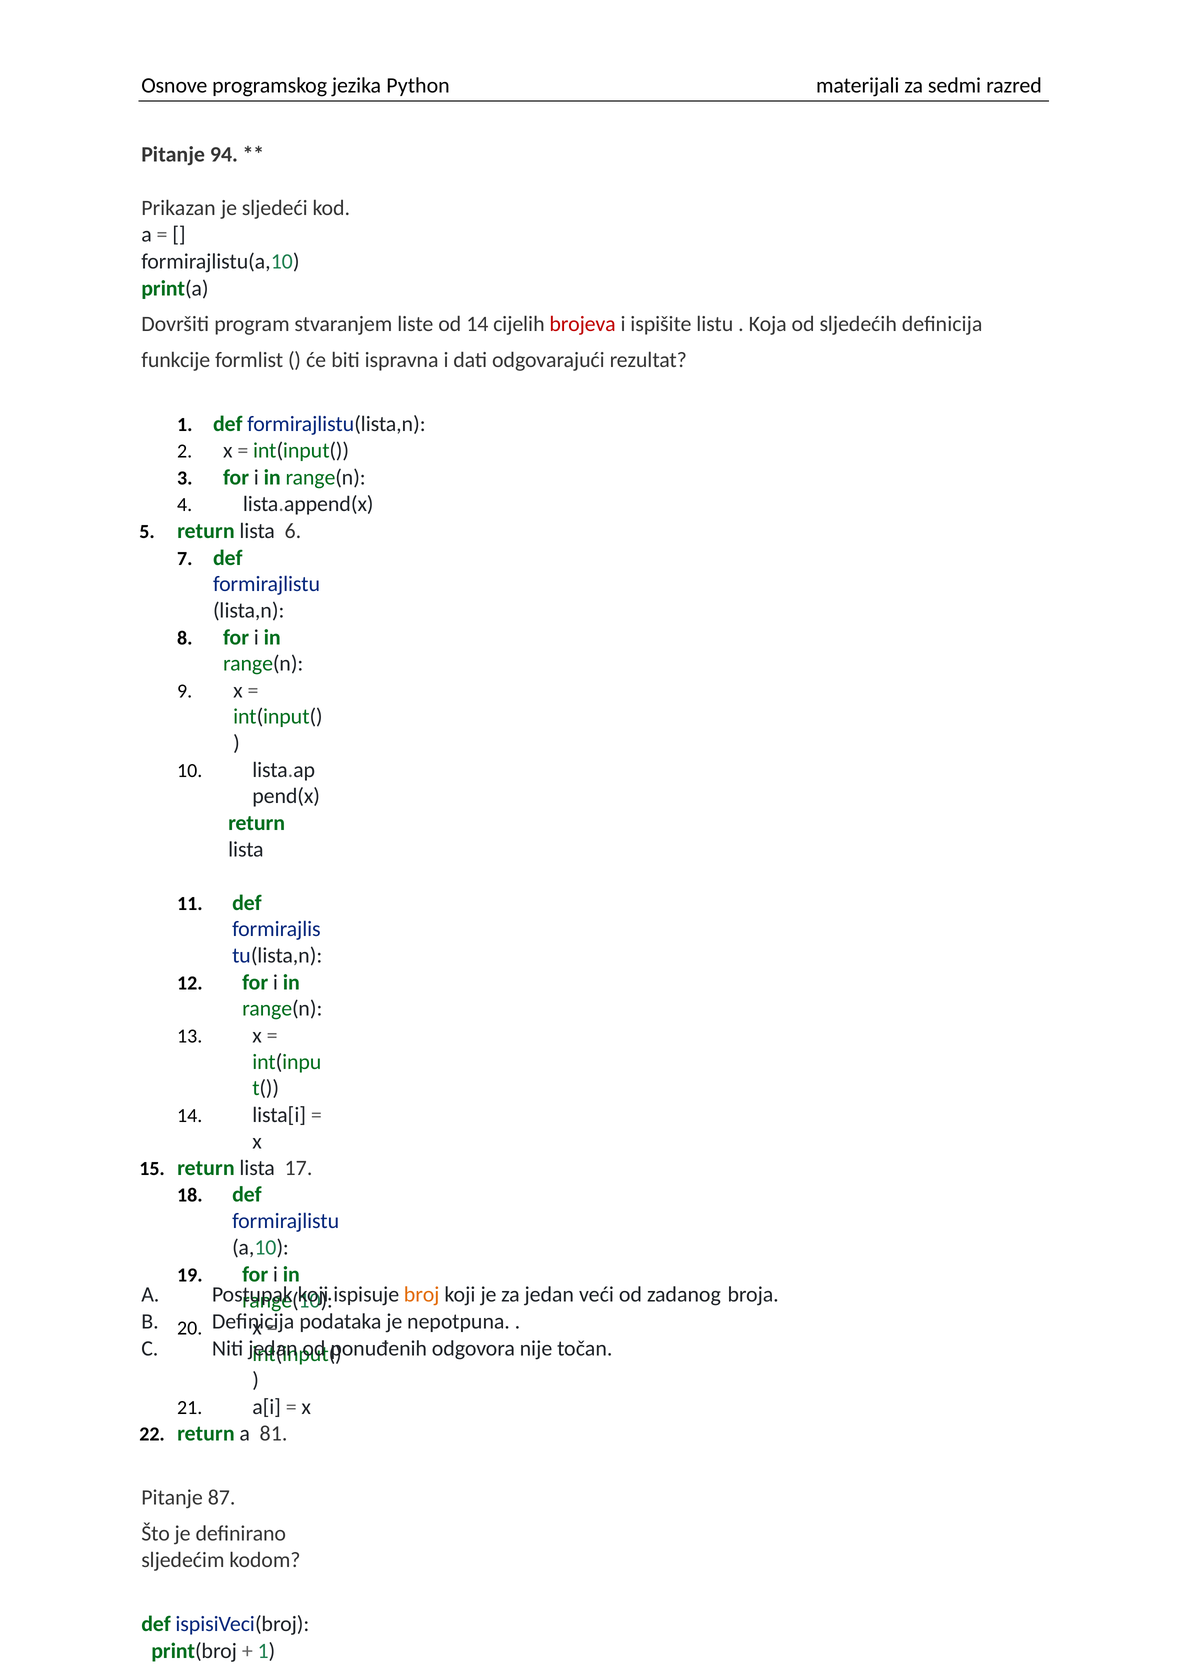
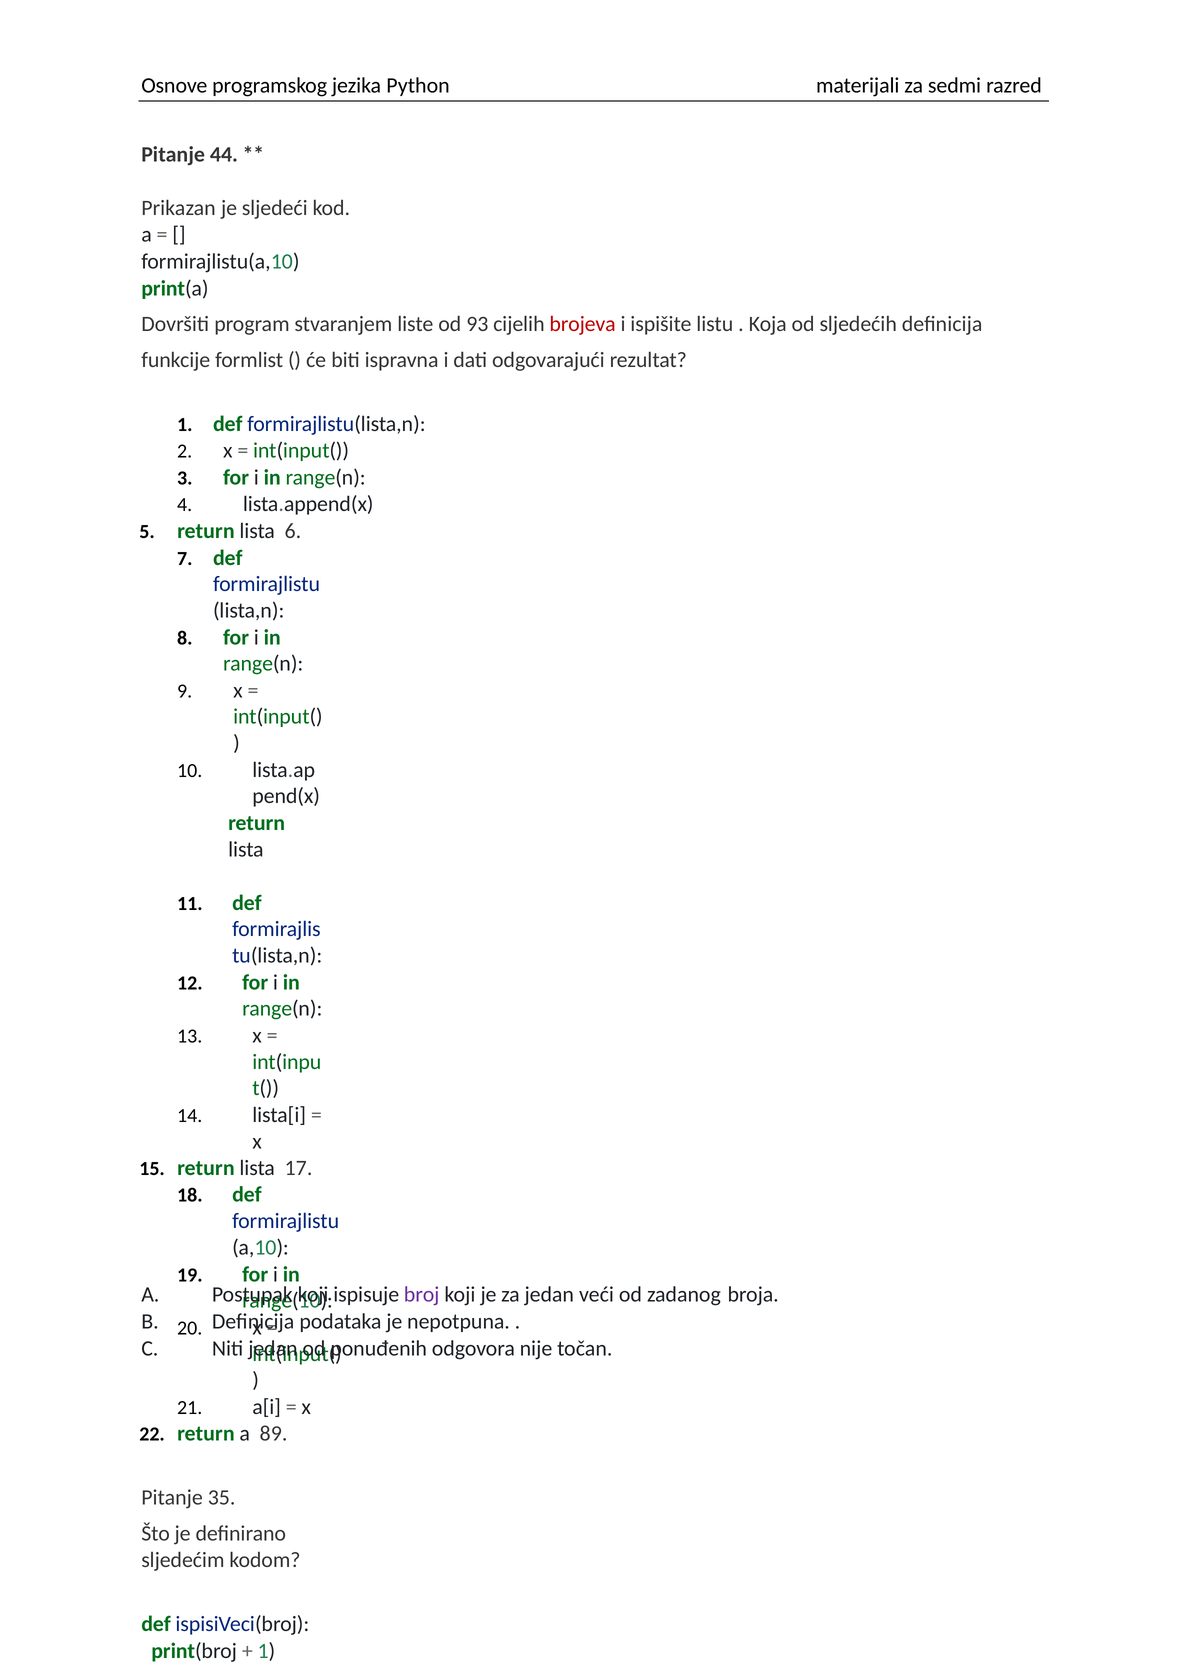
94: 94 -> 44 (224, 155)
od 14: 14 -> 93 (477, 324)
broj colour: orange -> purple (422, 1295)
81: 81 -> 89 (274, 1434)
87: 87 -> 35 (222, 1498)
